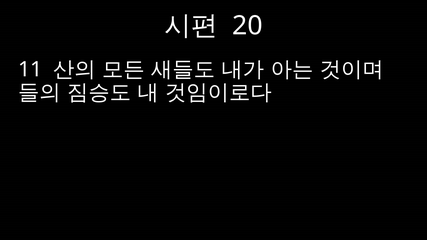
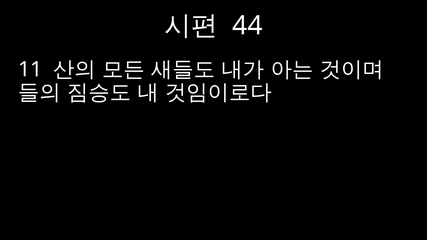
20: 20 -> 44 (247, 26)
